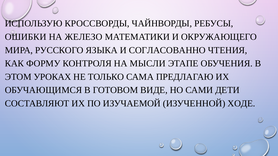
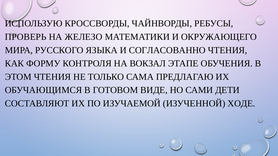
ОШИБКИ: ОШИБКИ -> ПРОВЕРЬ (26, 37)
МЫСЛИ: МЫСЛИ -> ВОКЗАЛ (148, 64)
ЭТОМ УРОКАХ: УРОКАХ -> ЧТЕНИЯ (52, 77)
